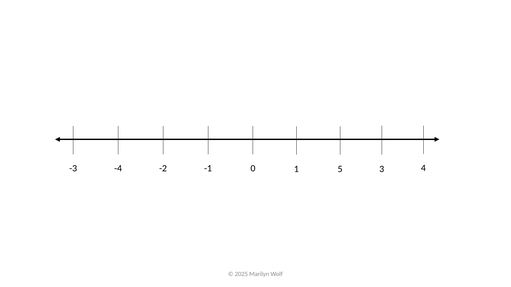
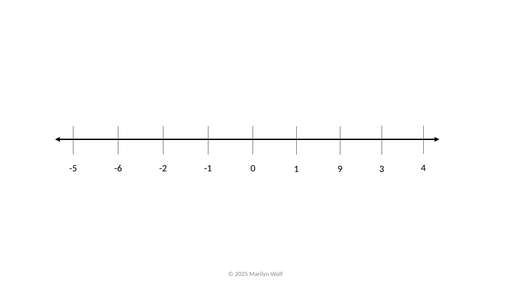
-3: -3 -> -5 (73, 169)
-4: -4 -> -6 (118, 169)
5: 5 -> 9 (340, 169)
